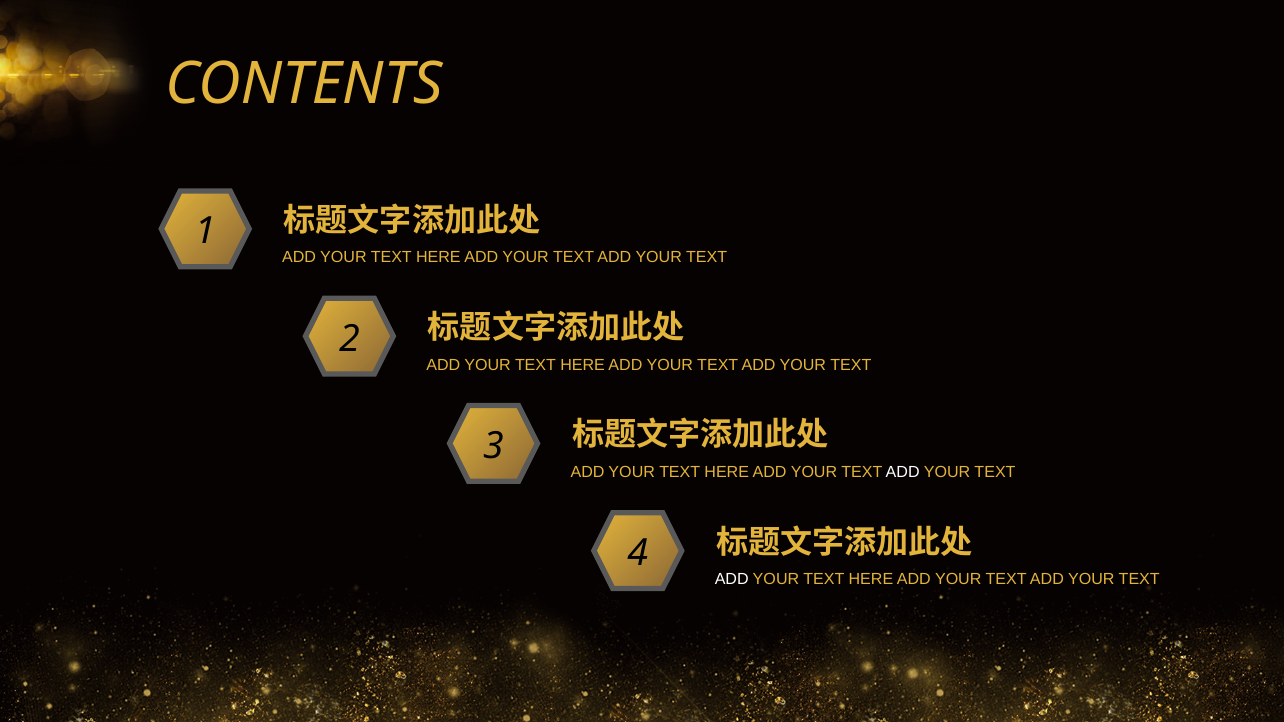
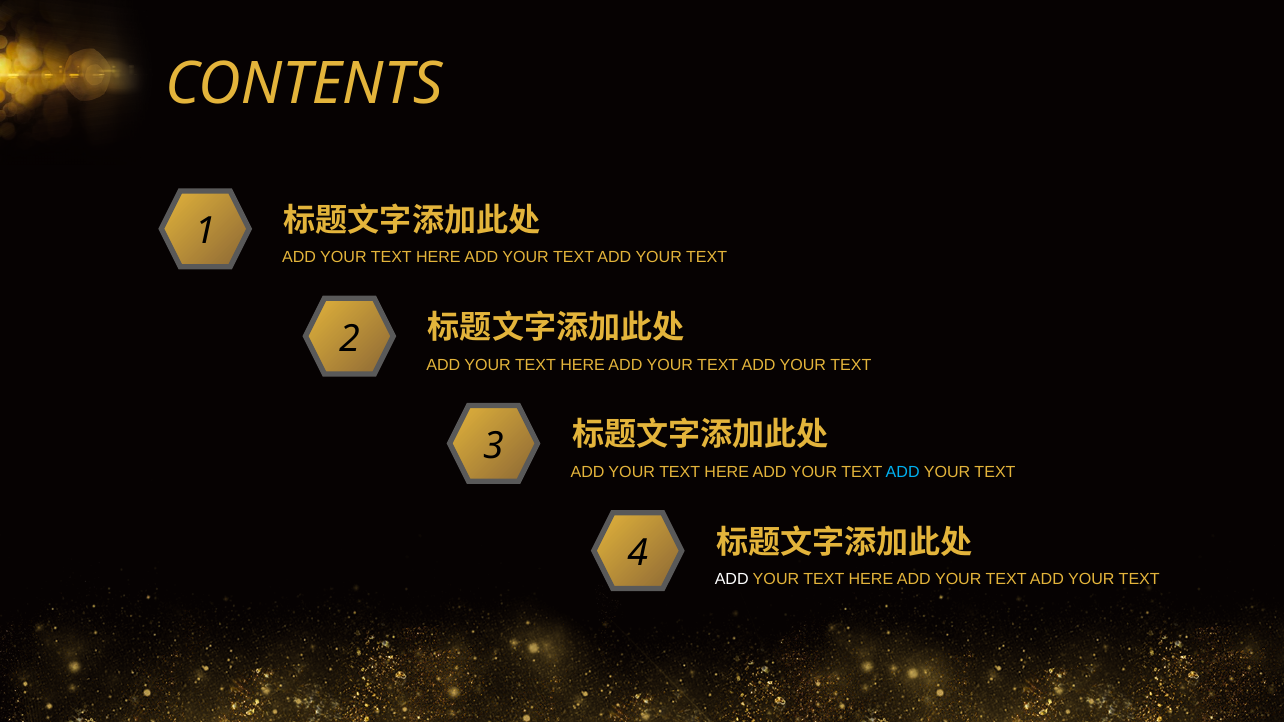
ADD colour: white -> light blue (903, 472)
